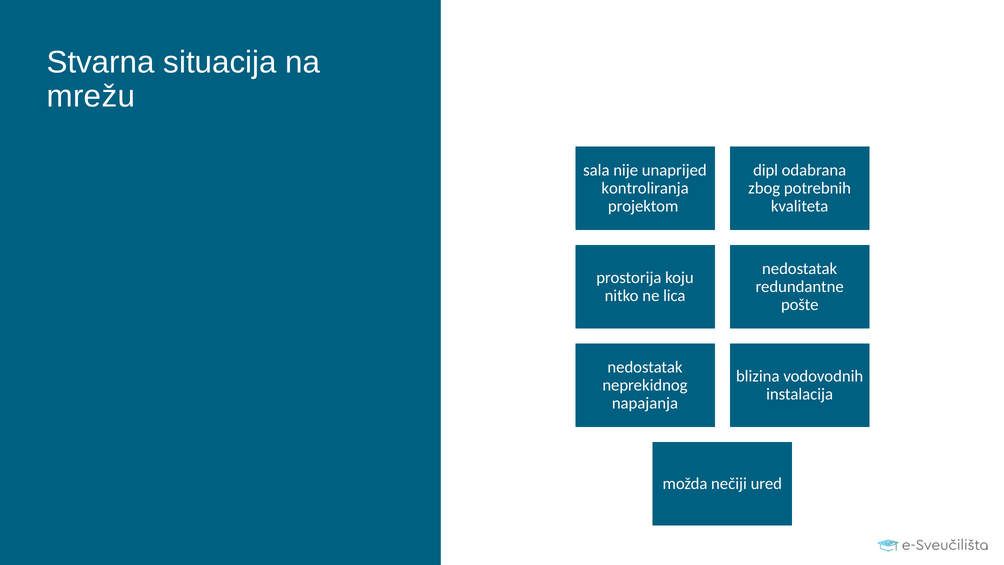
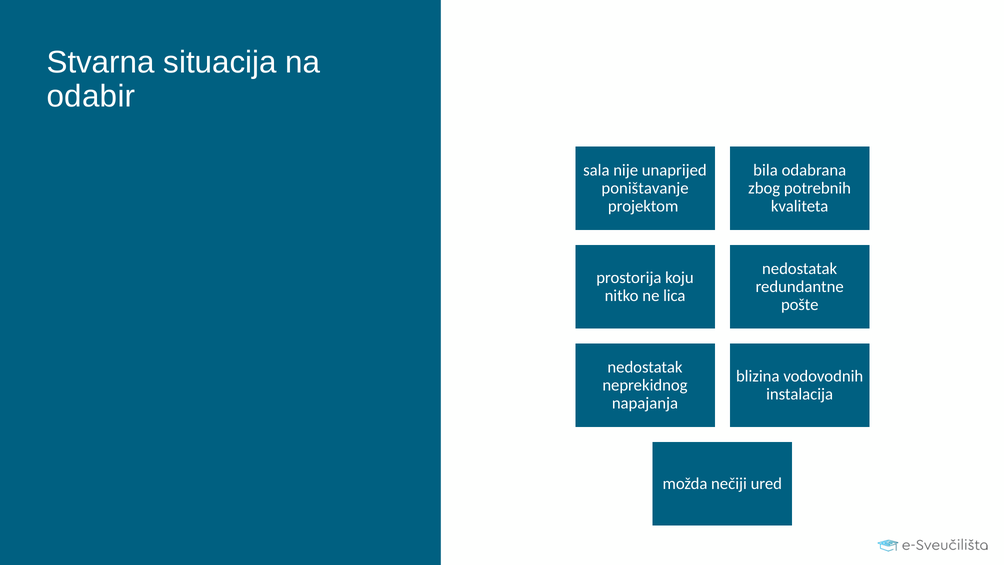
mrežu: mrežu -> odabir (91, 96)
dipl: dipl -> bila (766, 170)
kontroliranja: kontroliranja -> poništavanje (645, 188)
